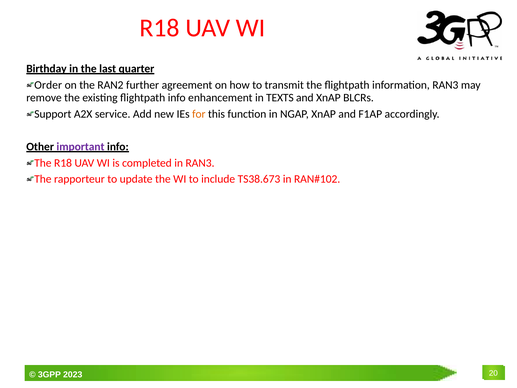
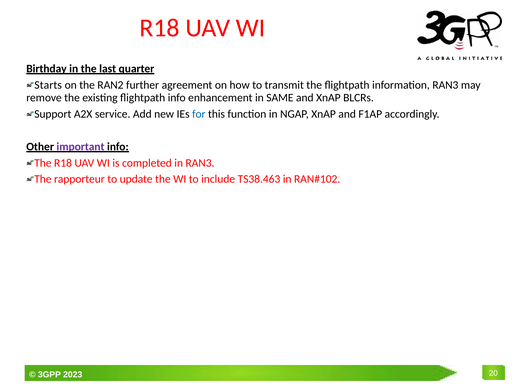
Order: Order -> Starts (48, 85)
TEXTS: TEXTS -> SAME (280, 98)
for colour: orange -> blue (199, 114)
TS38.673: TS38.673 -> TS38.463 (259, 179)
